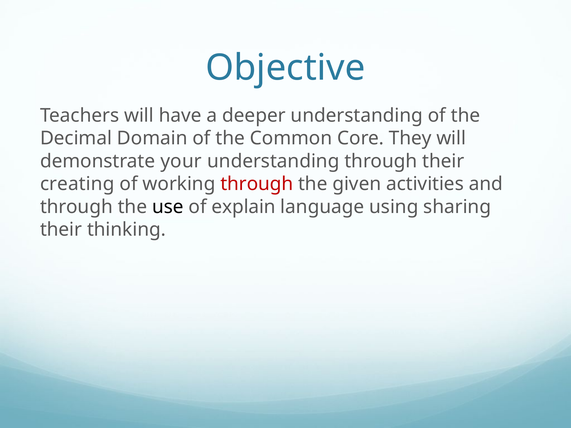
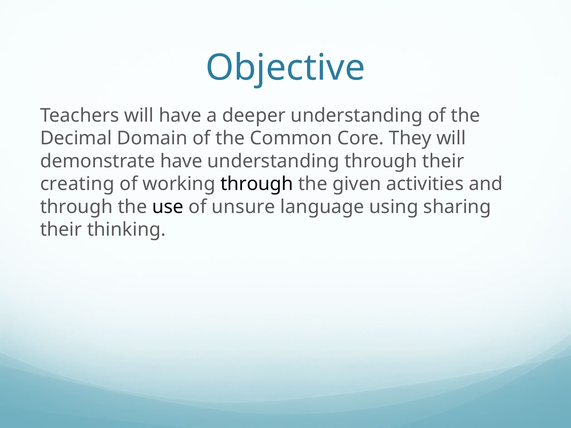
demonstrate your: your -> have (181, 161)
through colour: red -> black (257, 184)
explain: explain -> unsure (243, 207)
